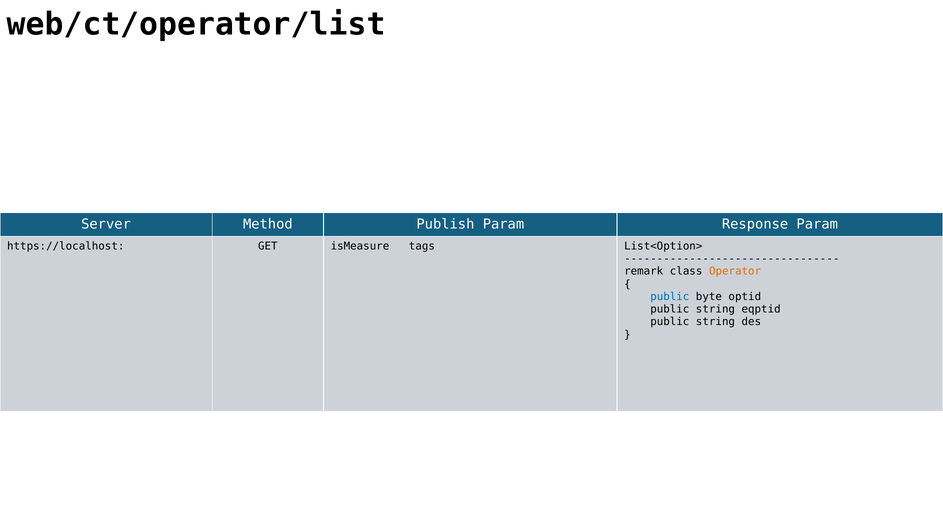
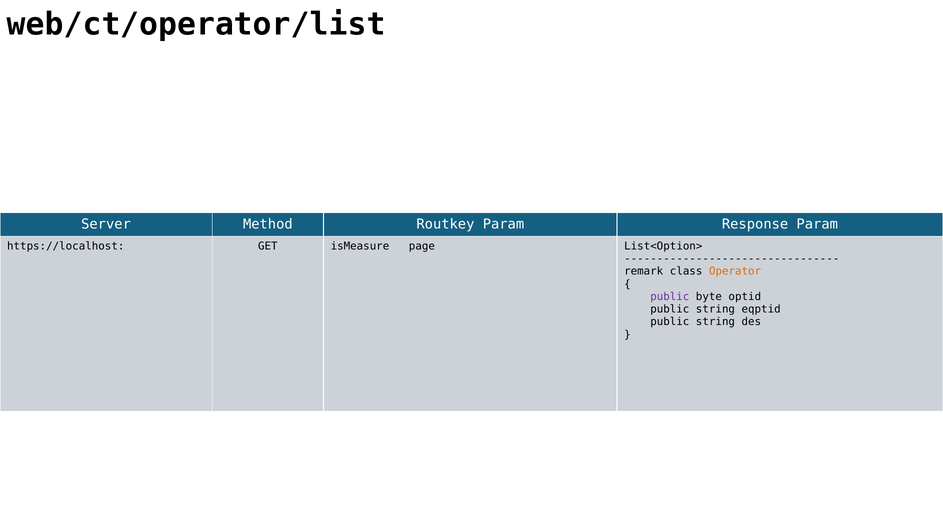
Publish: Publish -> Routkey (445, 225)
tags: tags -> page (422, 246)
public colour: blue -> purple (670, 297)
